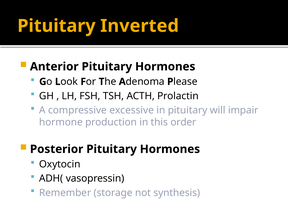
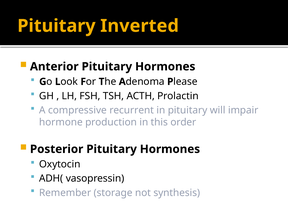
excessive: excessive -> recurrent (132, 110)
